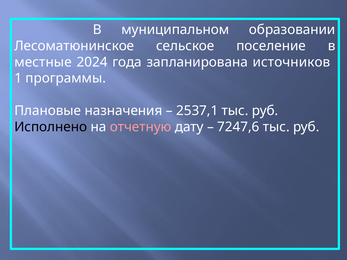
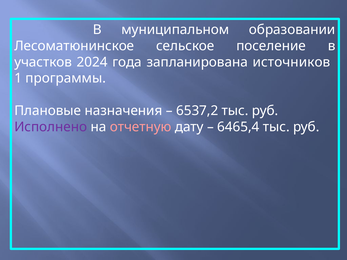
местные: местные -> участков (43, 62)
2537,1: 2537,1 -> 6537,2 (197, 111)
Исполнено colour: black -> purple (51, 127)
7247,6: 7247,6 -> 6465,4 (238, 127)
